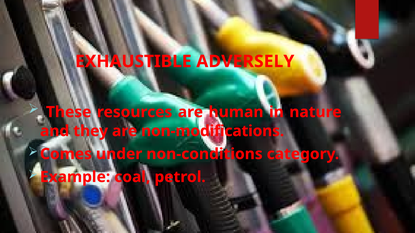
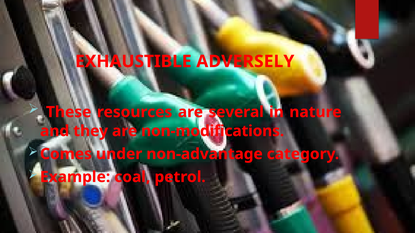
human: human -> several (236, 112)
non-conditions: non-conditions -> non-advantage (205, 154)
